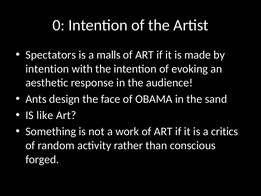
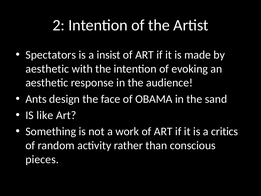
0: 0 -> 2 (59, 25)
malls: malls -> insist (109, 55)
intention: intention -> aesthetic (47, 69)
forged: forged -> pieces (42, 159)
